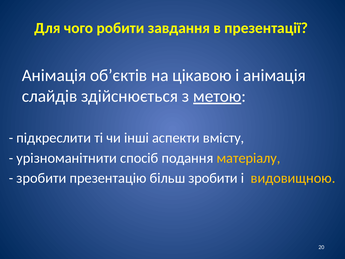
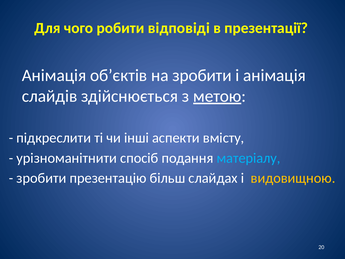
завдання: завдання -> відповіді (179, 28)
на цікавою: цікавою -> зробити (202, 75)
матеріалу colour: yellow -> light blue (249, 158)
більш зробити: зробити -> слайдах (213, 178)
